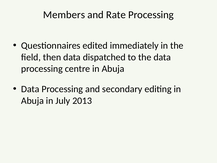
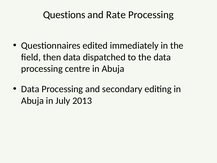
Members: Members -> Questions (64, 15)
